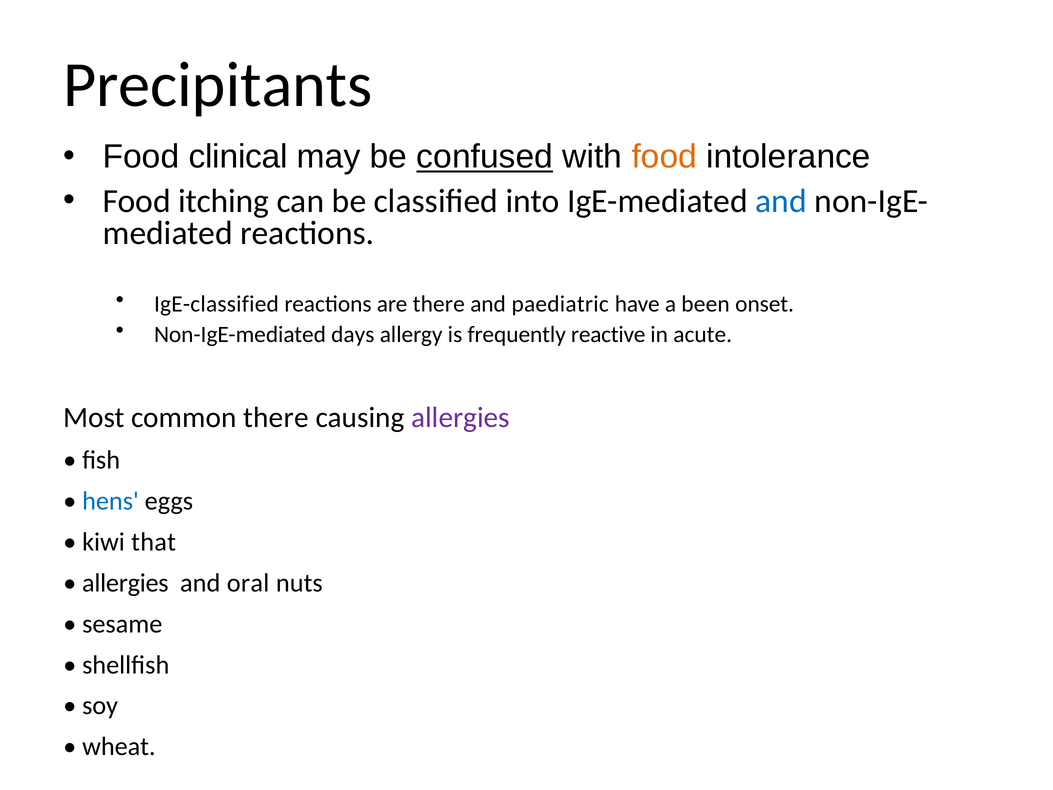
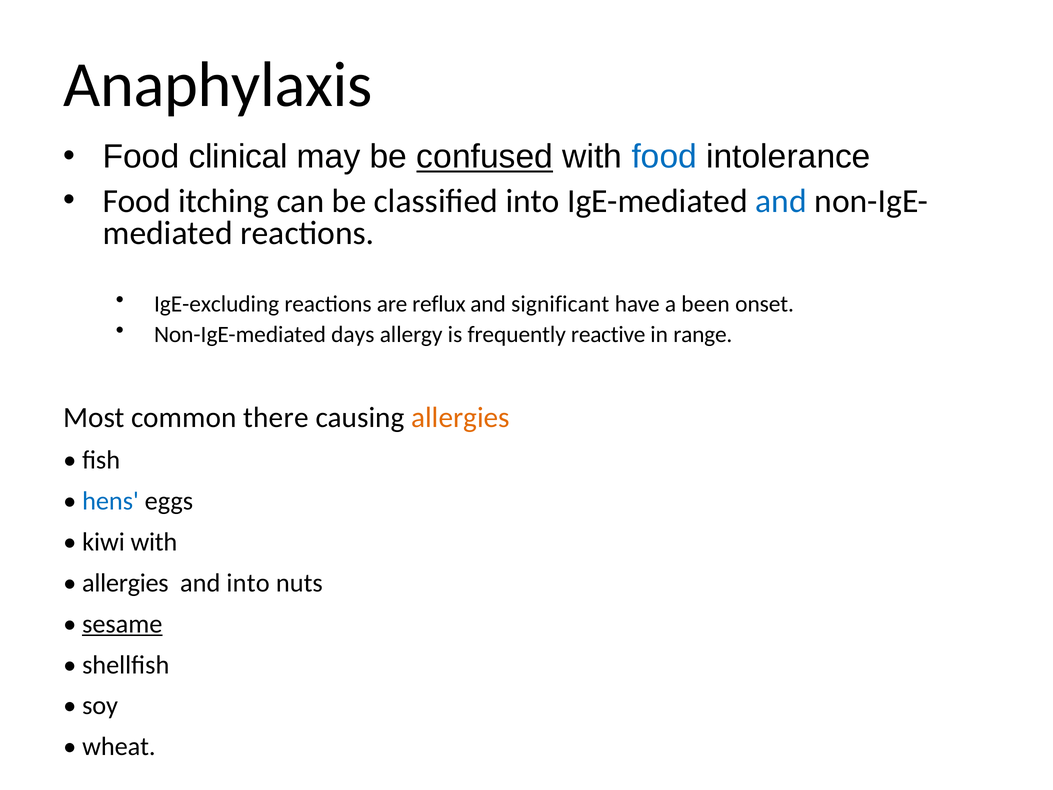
Precipitants: Precipitants -> Anaphylaxis (218, 85)
food colour: orange -> blue (664, 157)
IgE-classified: IgE-classified -> IgE-excluding (217, 304)
are there: there -> reflux (439, 304)
paediatric: paediatric -> significant (560, 304)
acute: acute -> range (703, 335)
allergies colour: purple -> orange (460, 417)
kiwi that: that -> with (154, 542)
and oral: oral -> into (248, 583)
sesame underline: none -> present (122, 624)
